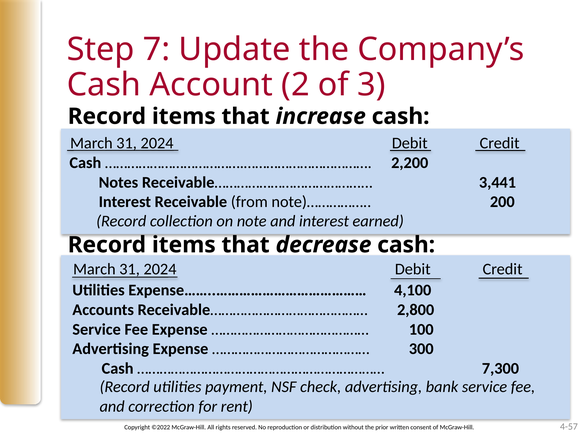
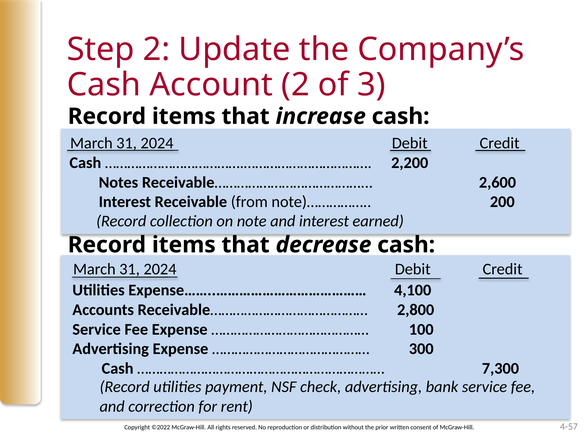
Step 7: 7 -> 2 (157, 49)
3,441: 3,441 -> 2,600 (497, 182)
